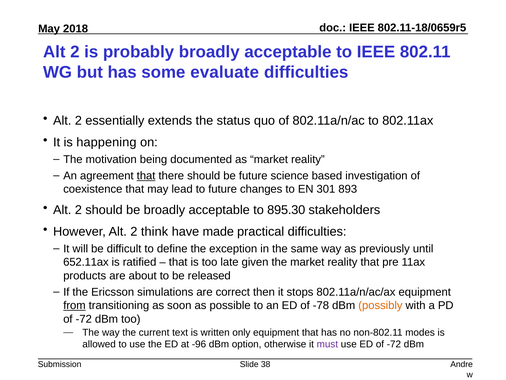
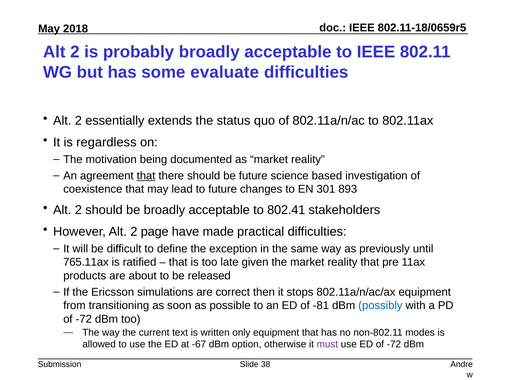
happening: happening -> regardless (106, 142)
895.30: 895.30 -> 802.41 (286, 210)
think: think -> page (155, 231)
652.11ax: 652.11ax -> 765.11ax (86, 262)
from underline: present -> none (74, 305)
-78: -78 -> -81 (321, 305)
possibly colour: orange -> blue (380, 305)
-96: -96 -> -67 (199, 344)
